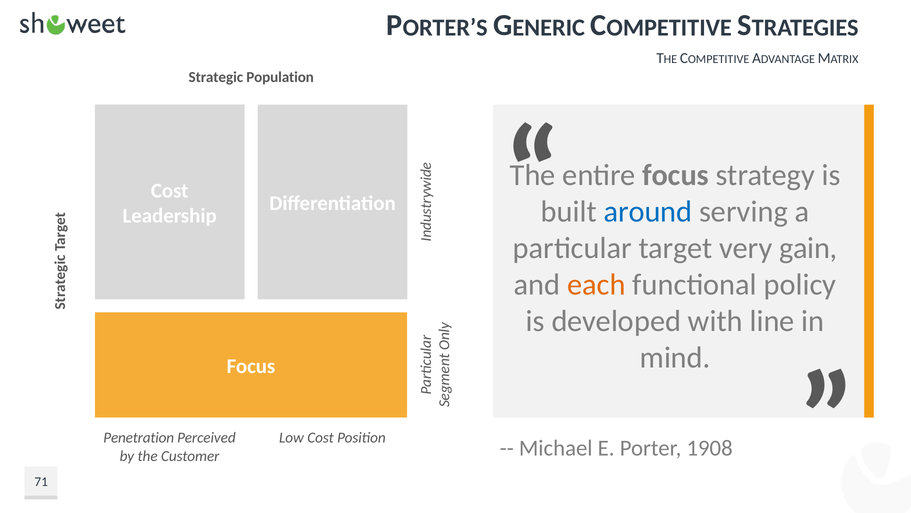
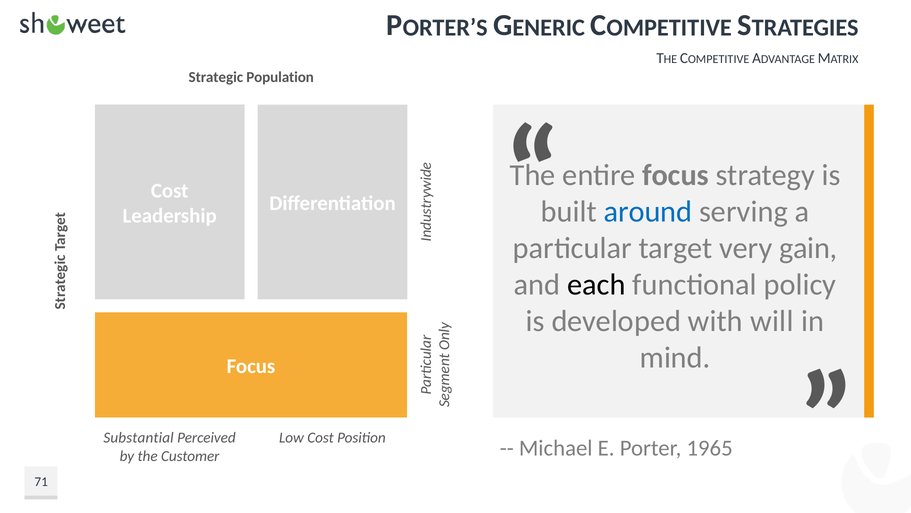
each colour: orange -> black (596, 285)
line: line -> will (772, 321)
Penetration: Penetration -> Substantial (139, 437)
1908: 1908 -> 1965 (710, 448)
